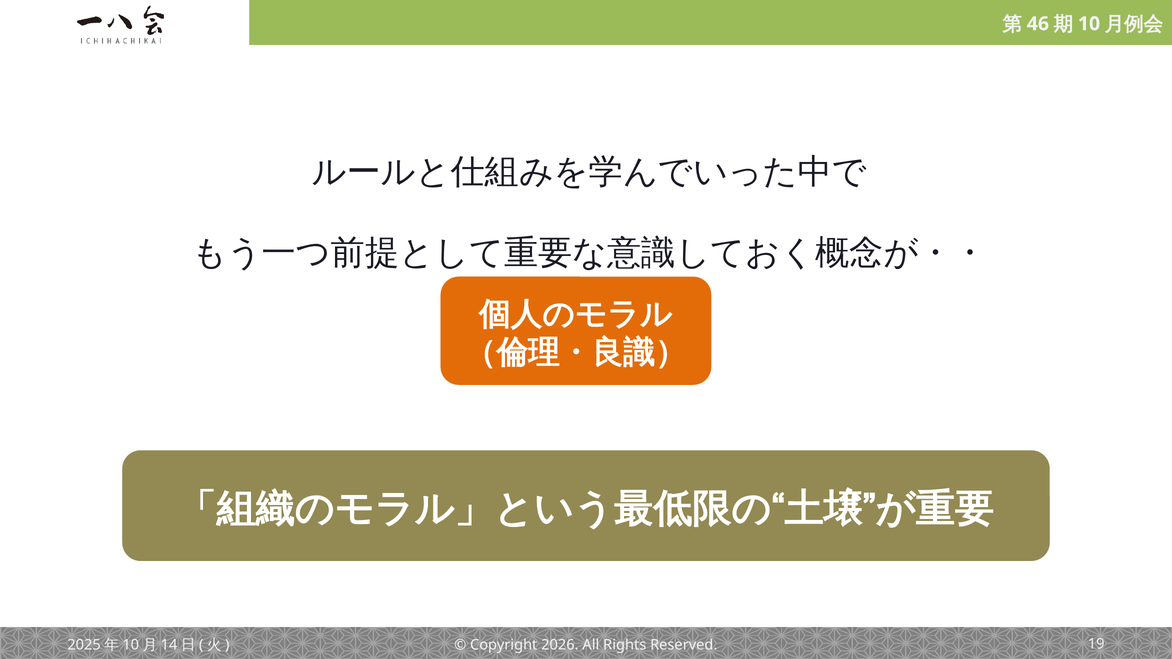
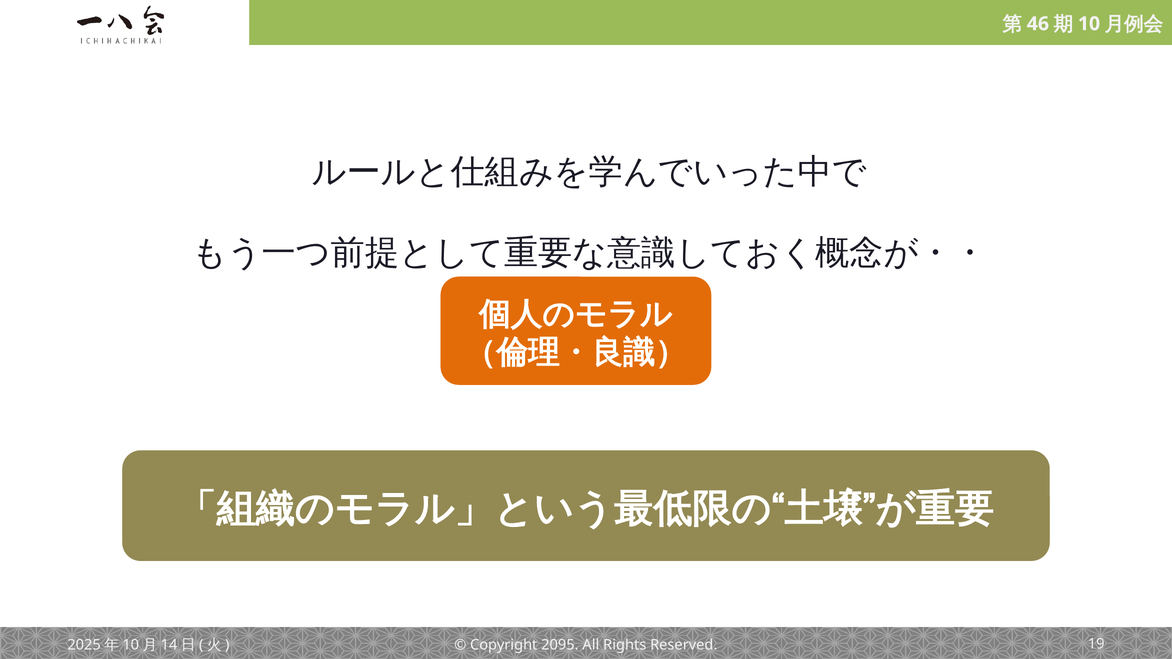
2026: 2026 -> 2095 (560, 645)
